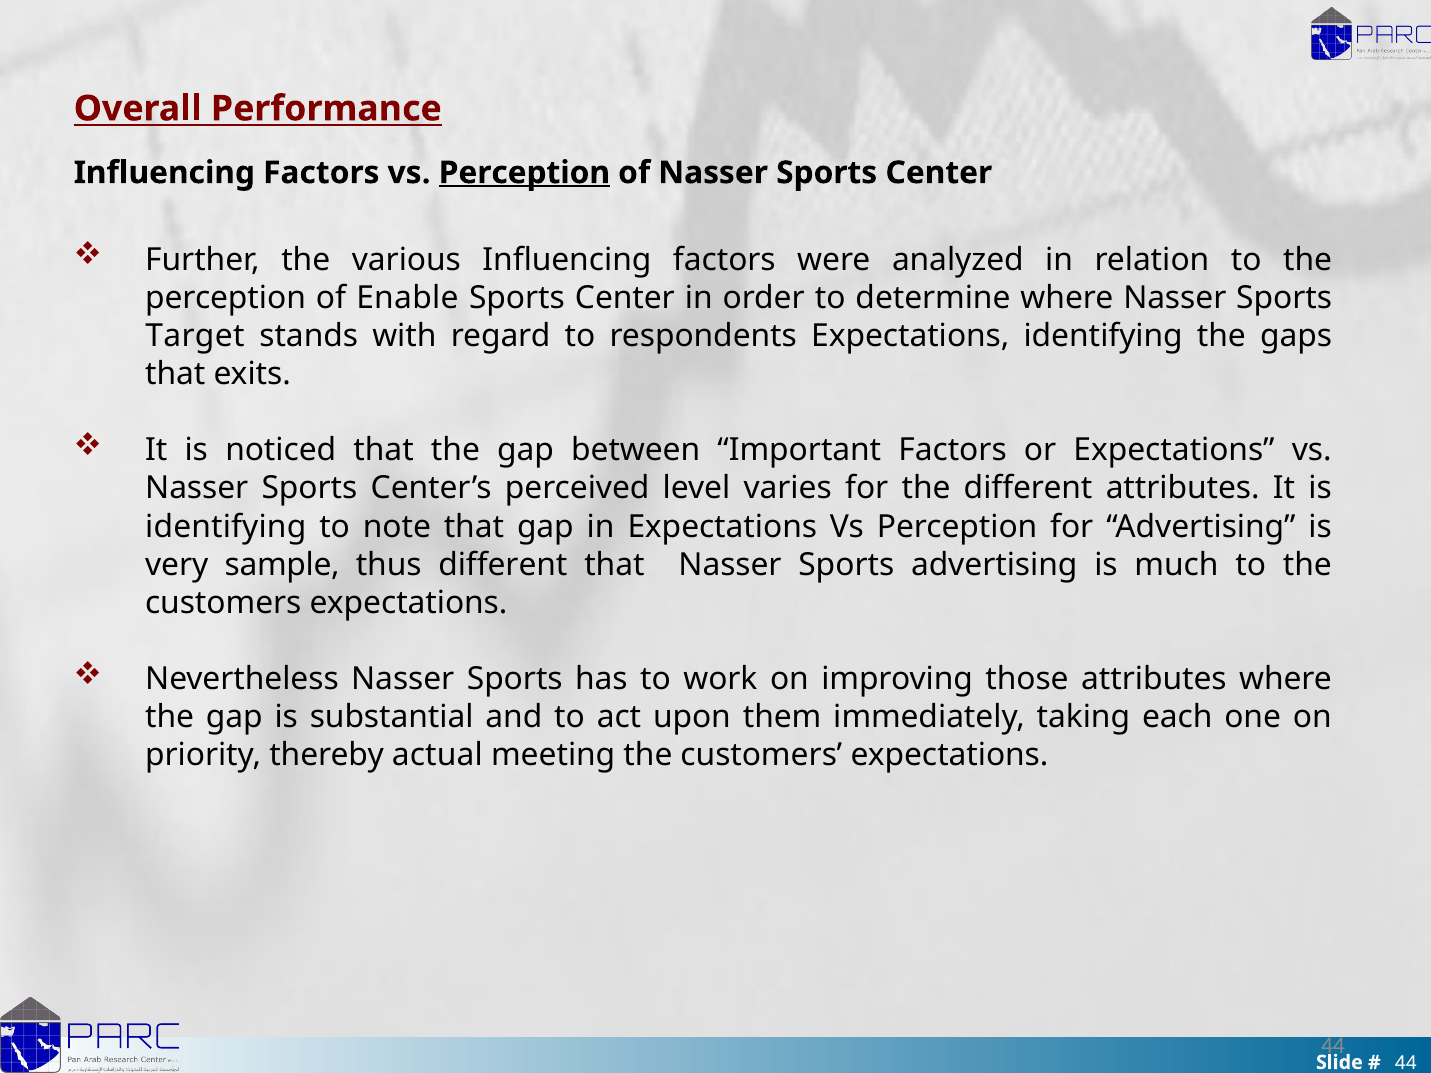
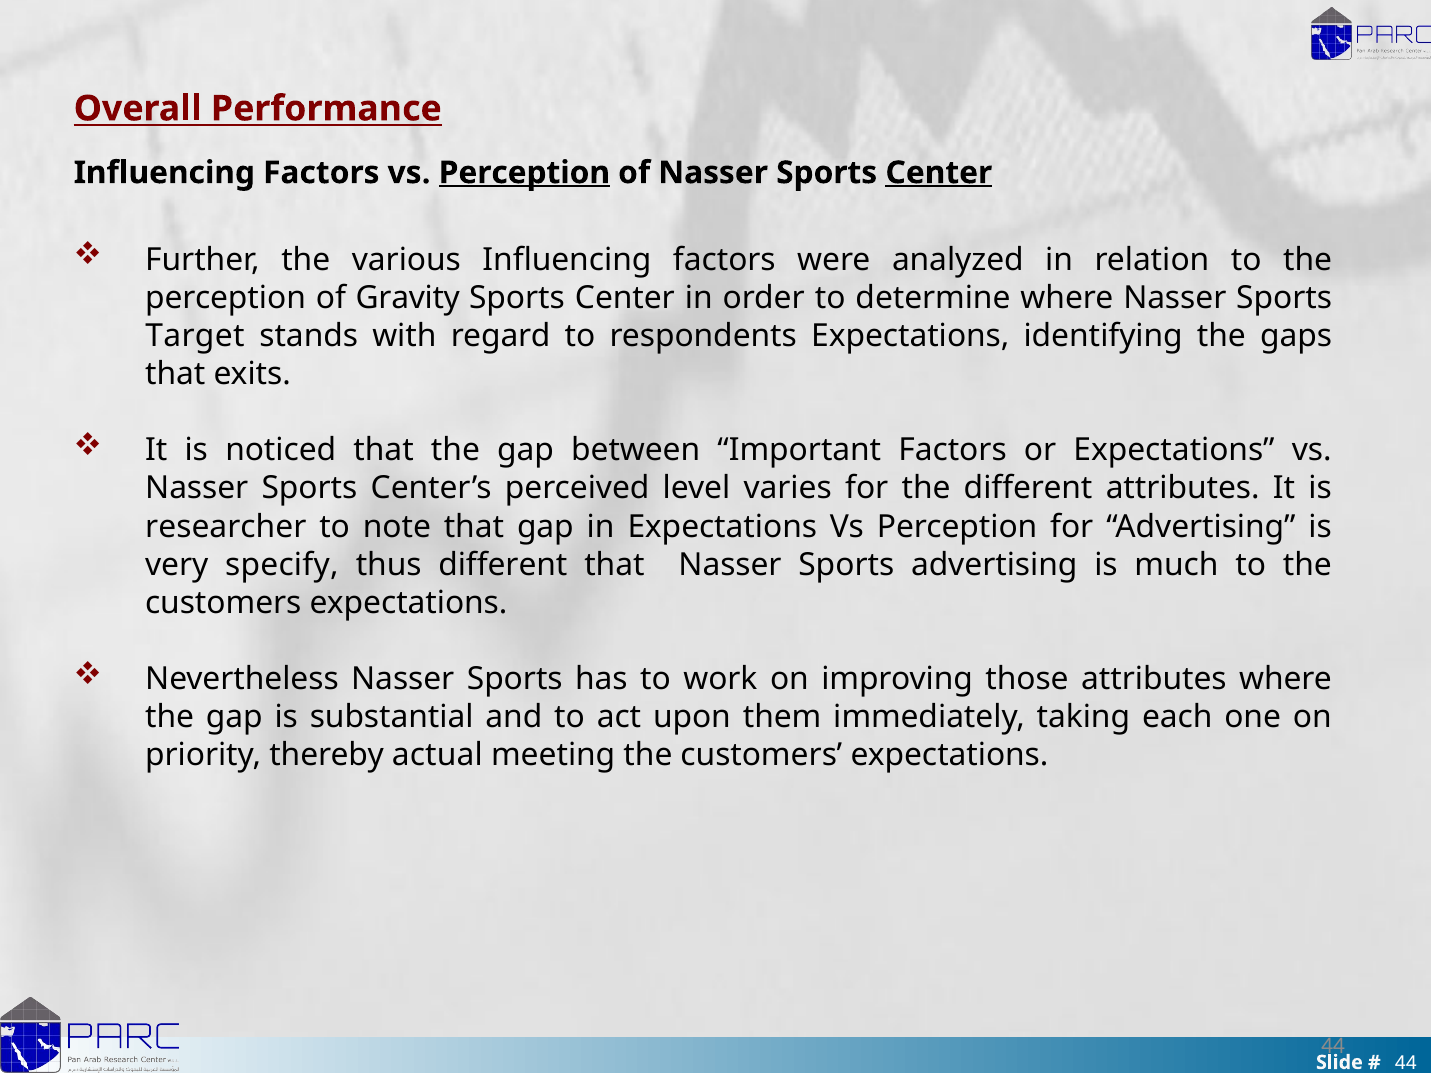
Center underline: none -> present (939, 173)
Enable: Enable -> Gravity (408, 298)
identifying: identifying -> researcher (226, 527)
sample: sample -> specify (282, 565)
